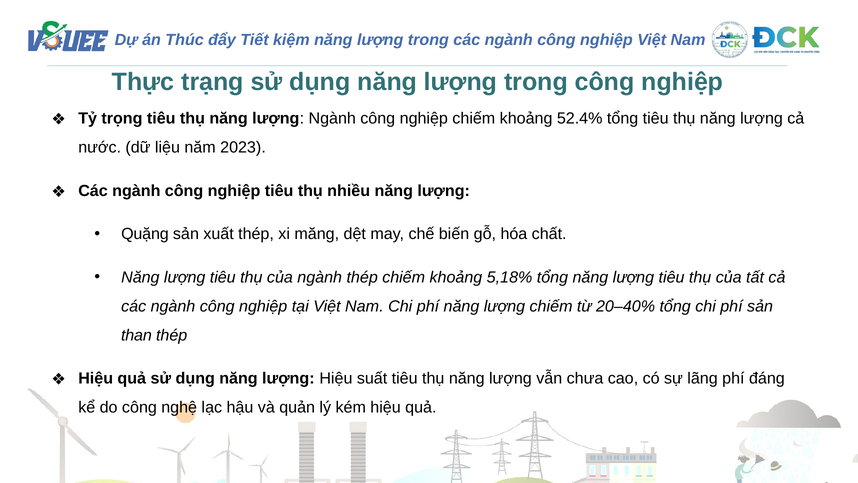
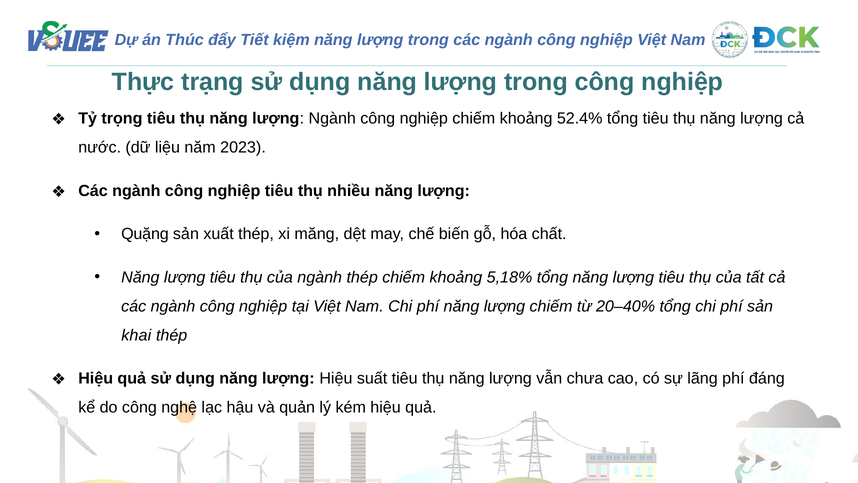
than: than -> khai (136, 335)
